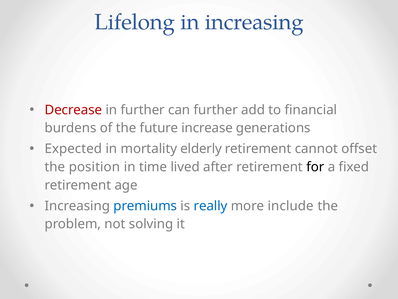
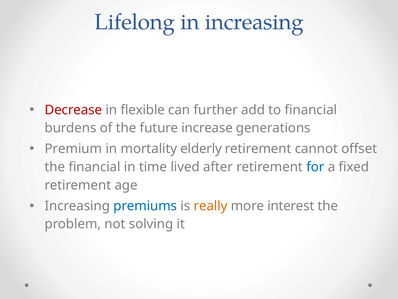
in further: further -> flexible (143, 110)
Expected: Expected -> Premium (73, 149)
the position: position -> financial (95, 167)
for colour: black -> blue (315, 167)
really colour: blue -> orange (211, 206)
include: include -> interest (291, 206)
